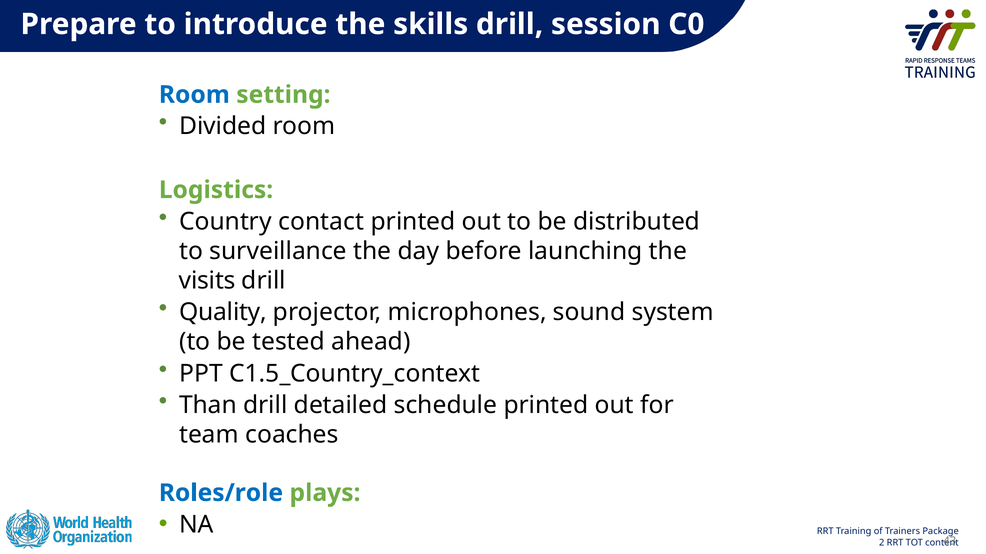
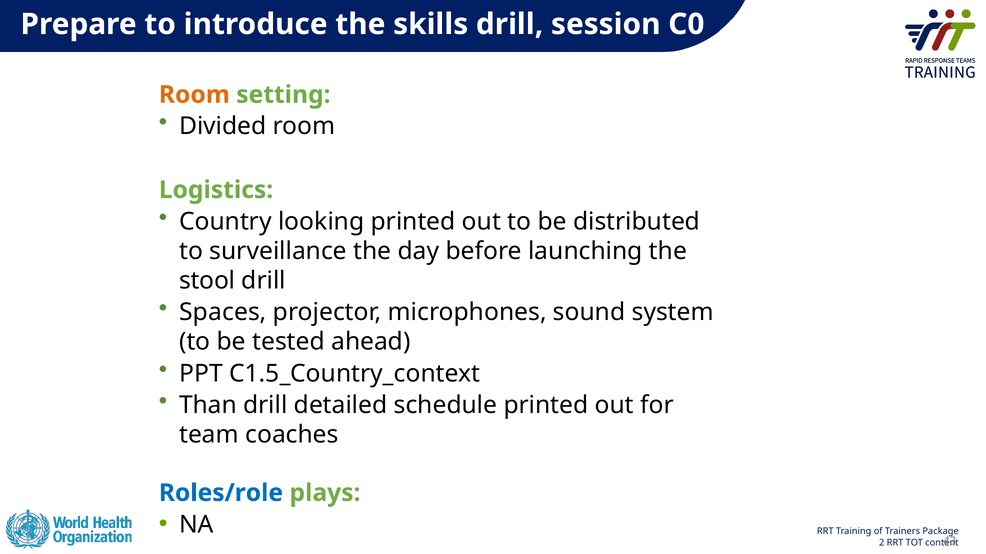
Room colour: blue -> orange (194, 95)
contact: contact -> looking (321, 222)
visits: visits -> stool (207, 281)
Quality: Quality -> Spaces (223, 313)
